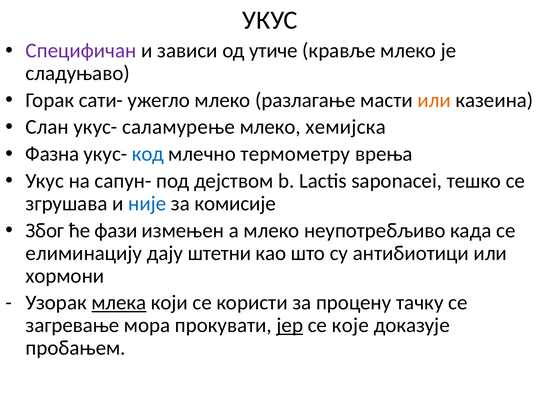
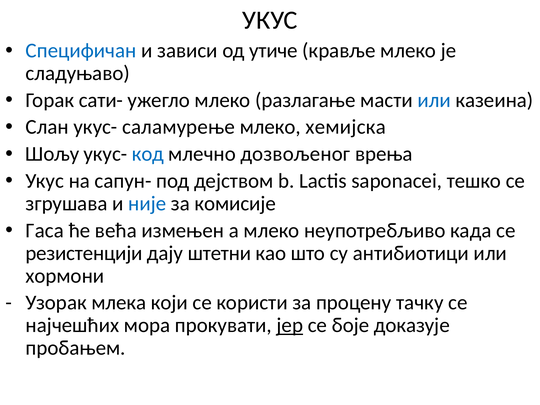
Специфичан colour: purple -> blue (81, 51)
или colour: orange -> blue (434, 100)
Фазна: Фазна -> Шољу (52, 154)
термометру: термометру -> дозвољеног (295, 154)
Због: Због -> Гаса (45, 230)
фази: фази -> већа (116, 230)
елиминацију: елиминацију -> резистенцији (84, 253)
млека underline: present -> none (119, 303)
загревање: загревање -> најчешћих (72, 325)
које: које -> боје (351, 325)
